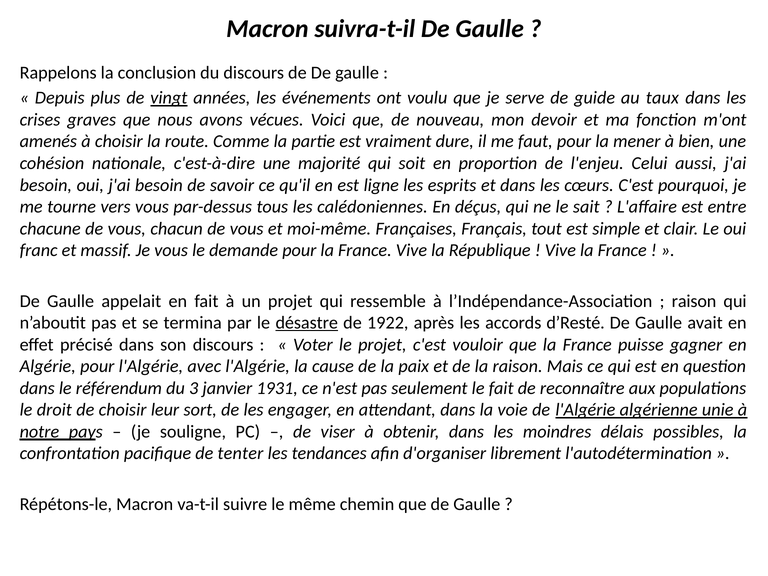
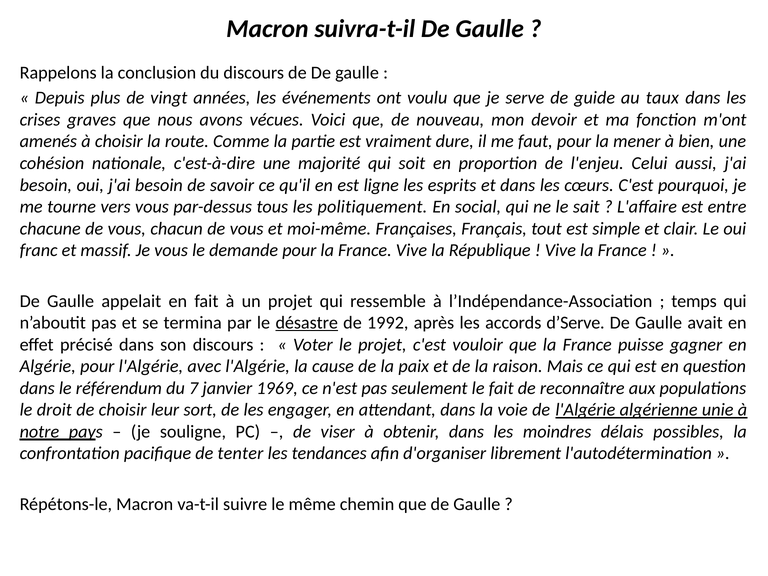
vingt underline: present -> none (169, 98)
calédoniennes: calédoniennes -> politiquement (372, 207)
déçus: déçus -> social (478, 207)
raison: raison -> temps (694, 301)
1922: 1922 -> 1992 (388, 323)
d’Resté: d’Resté -> d’Serve (576, 323)
3: 3 -> 7 (194, 388)
1931: 1931 -> 1969 (277, 388)
